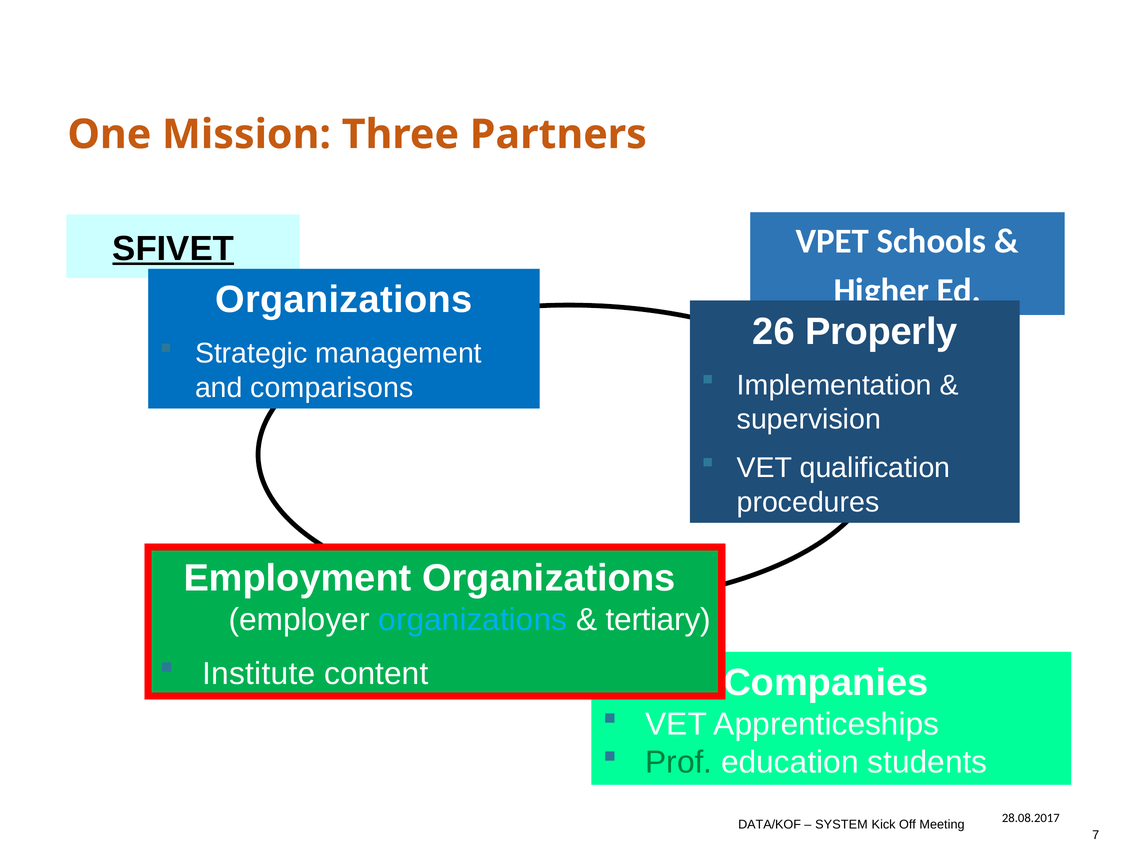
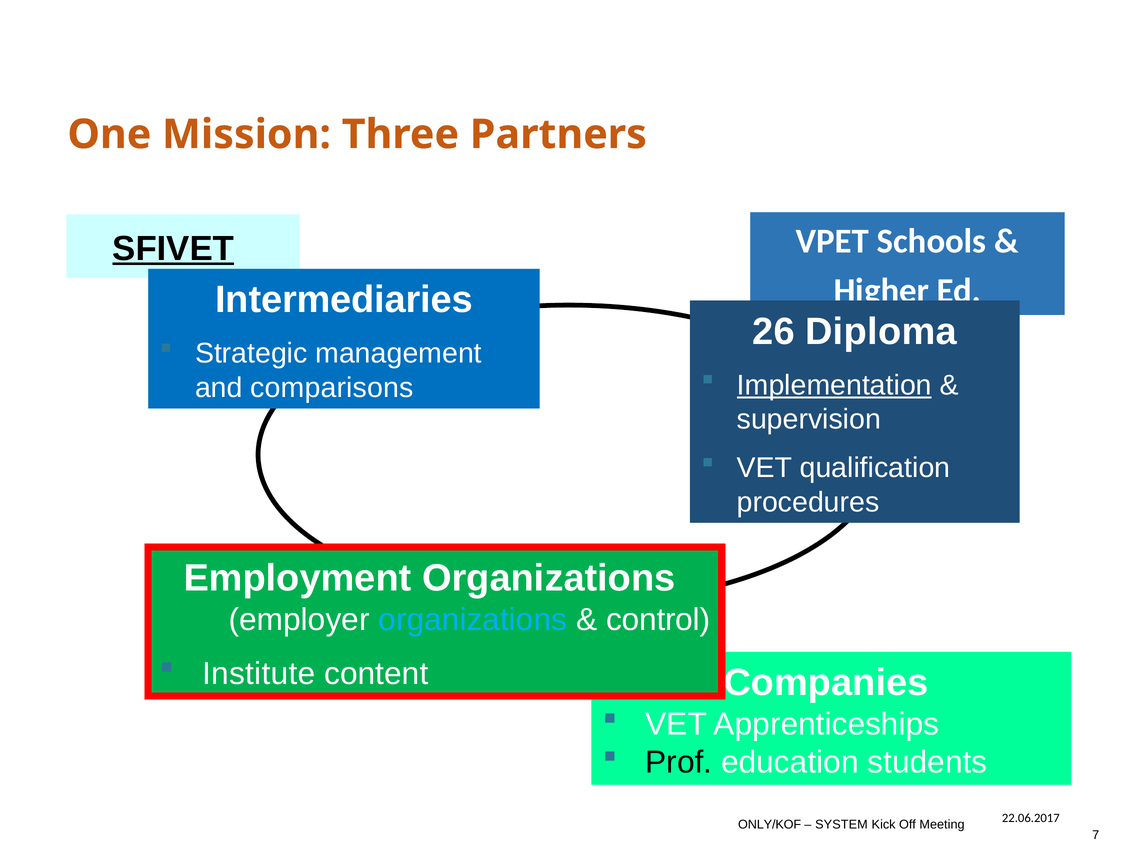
Organizations: Organizations -> Intermediaries (344, 300)
Properly: Properly -> Diploma (881, 331)
Implementation underline: none -> present (834, 385)
tertiary: tertiary -> control (658, 619)
Prof colour: green -> black (679, 762)
DATA/KOF: DATA/KOF -> ONLY/KOF (770, 824)
28.08.2017: 28.08.2017 -> 22.06.2017 (1031, 818)
